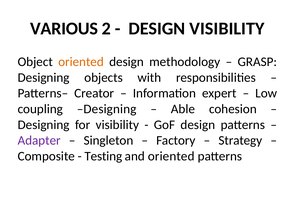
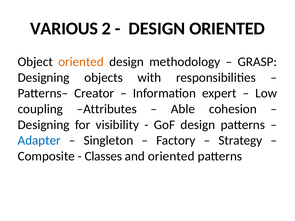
DESIGN VISIBILITY: VISIBILITY -> ORIENTED (227, 29)
coupling Designing: Designing -> Attributes (107, 109)
Adapter colour: purple -> blue (39, 141)
Testing: Testing -> Classes (103, 156)
